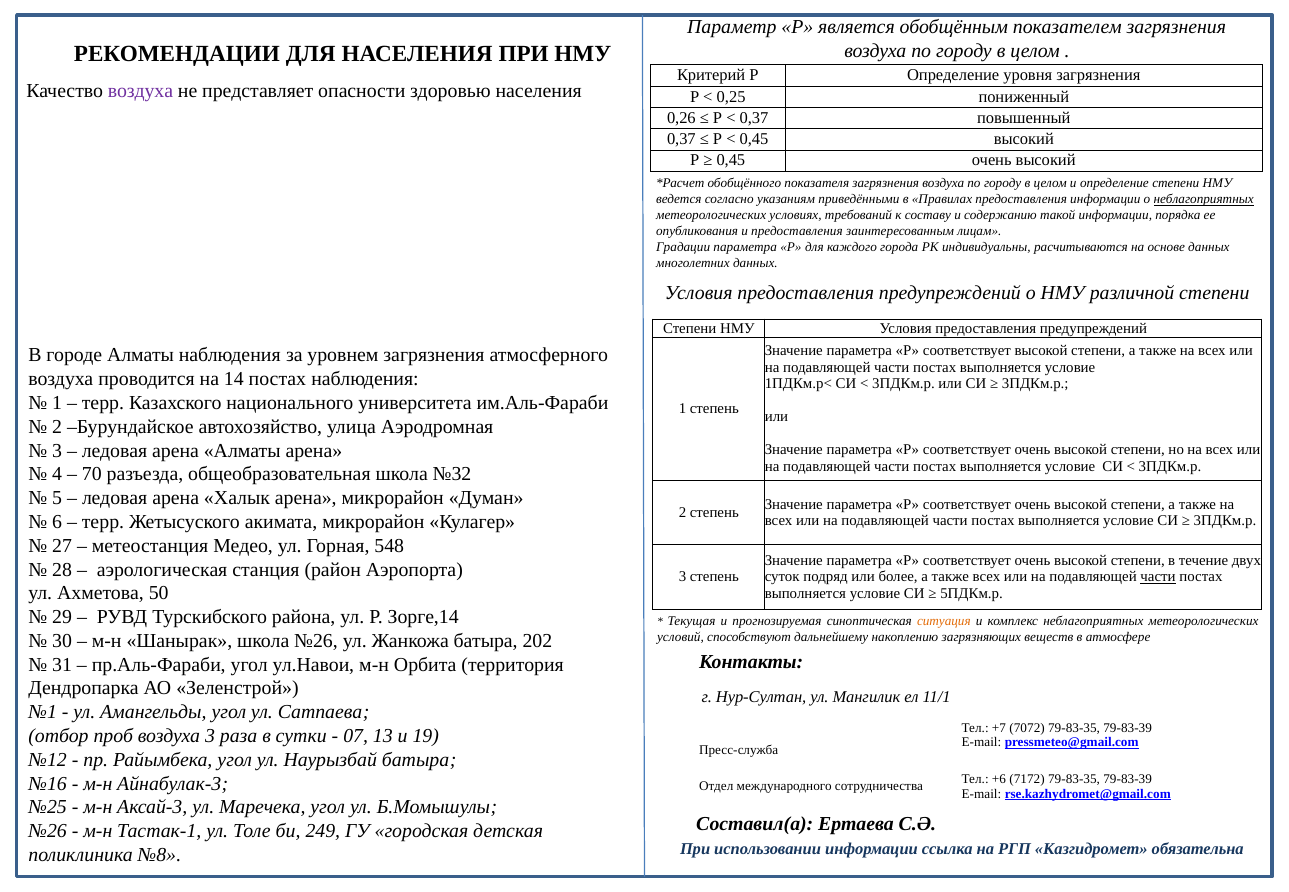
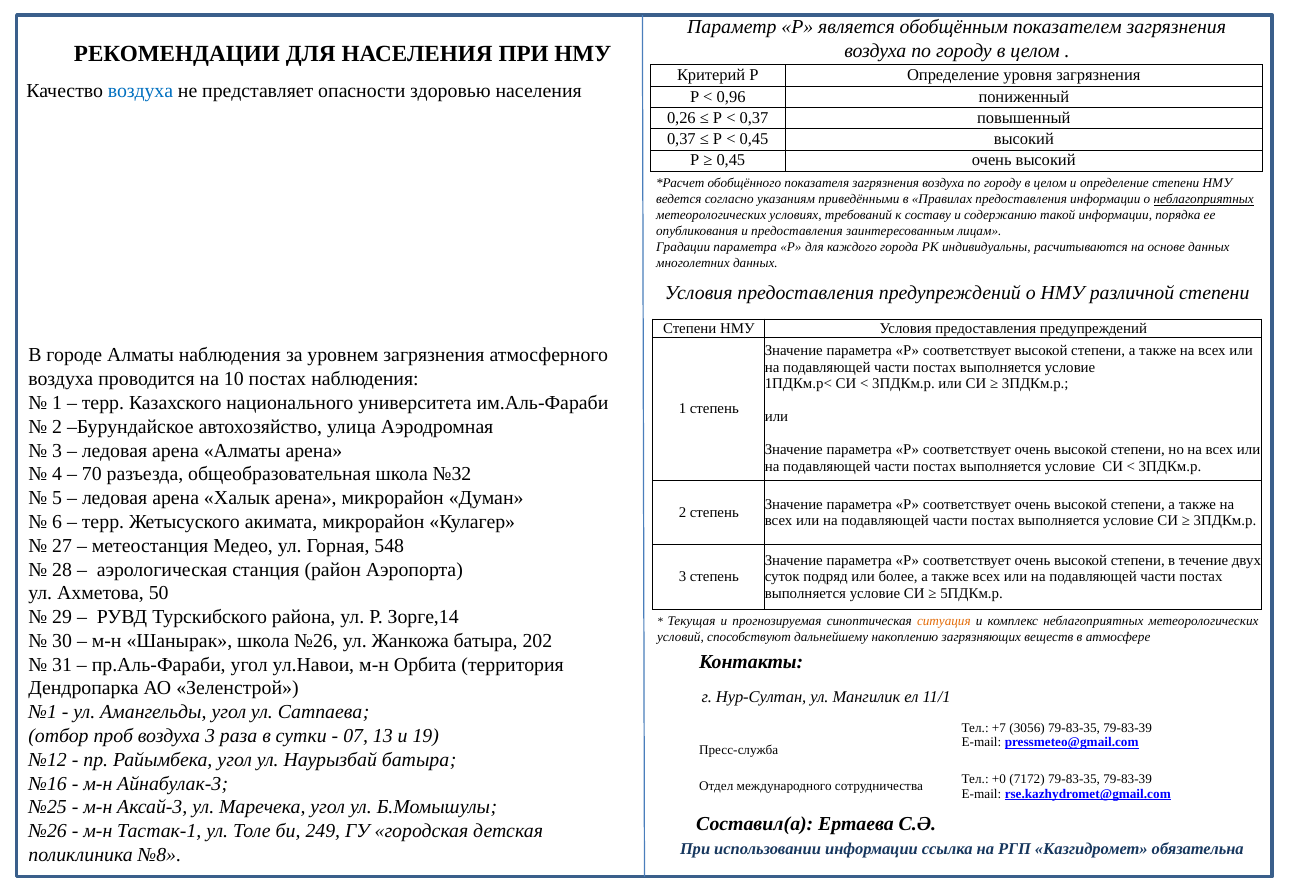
воздуха colour: purple -> blue (140, 91)
0,25: 0,25 -> 0,96 (731, 97)
14: 14 -> 10 (234, 379)
части underline: present -> none (1158, 577)
7072: 7072 -> 3056 (1027, 728)
+6: +6 -> +0 (999, 779)
